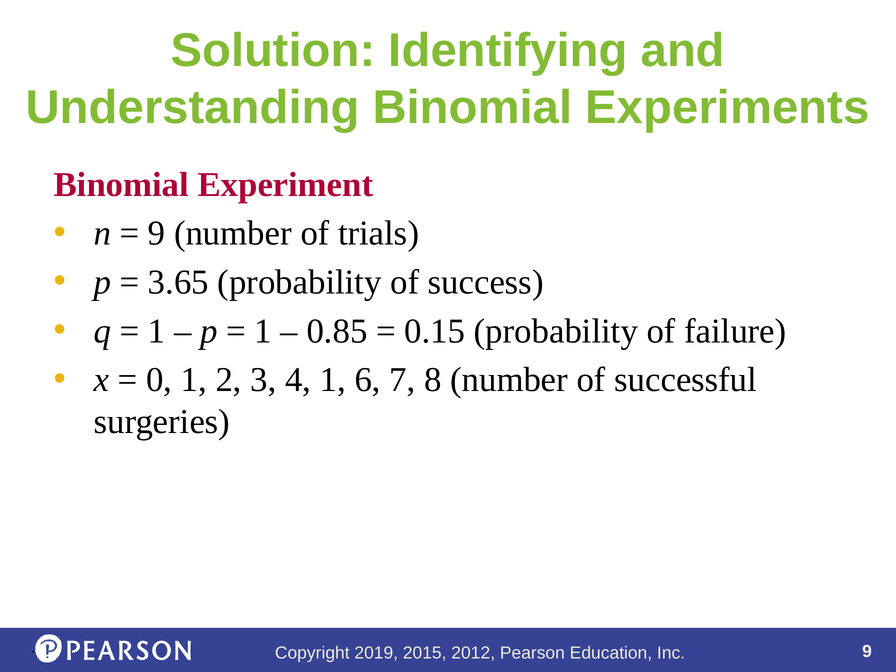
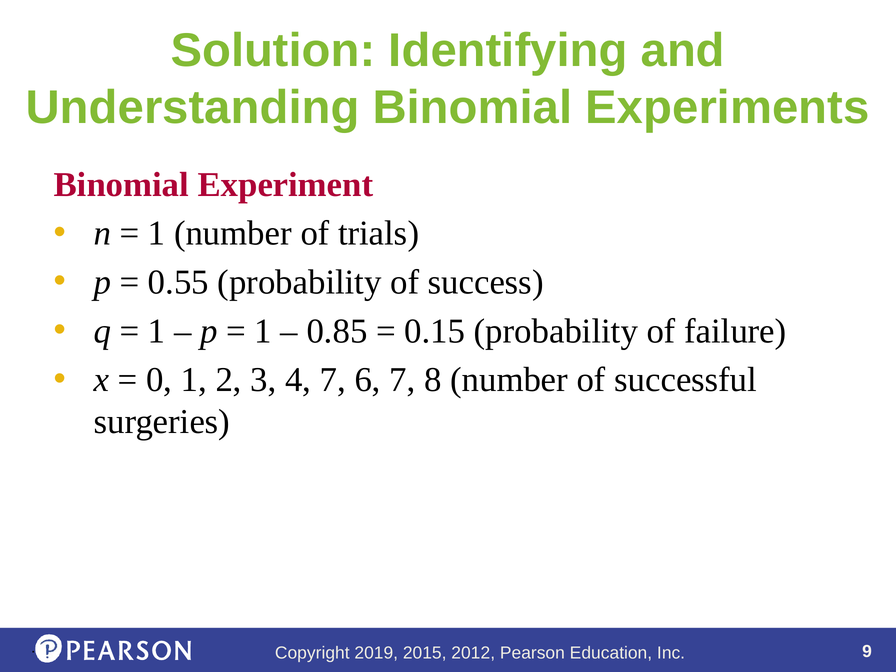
9: 9 -> 1 (157, 233)
3.65: 3.65 -> 0.55 (178, 282)
4 1: 1 -> 7 (333, 380)
